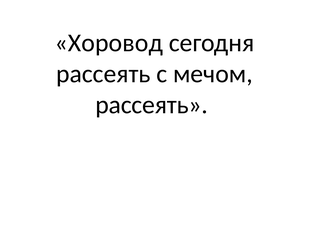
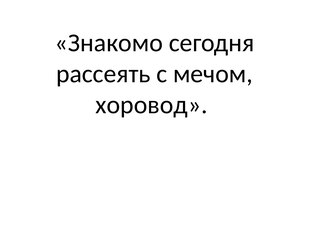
Хоровод: Хоровод -> Знакомо (109, 43)
рассеять: рассеять -> хоровод (151, 105)
